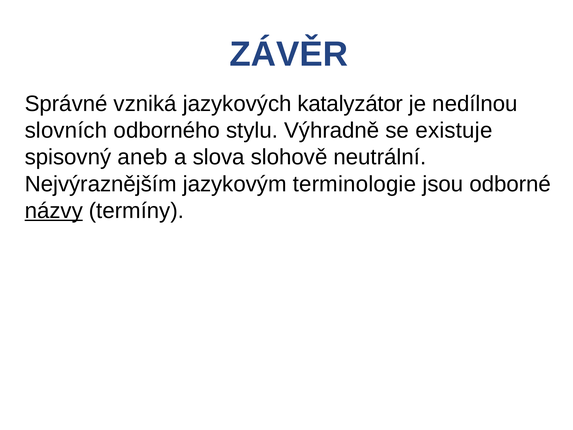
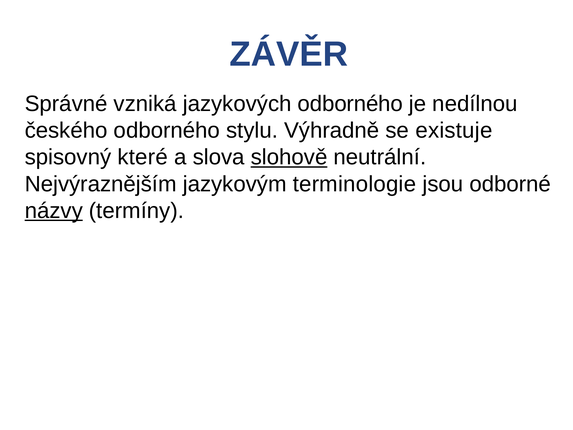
jazykových katalyzátor: katalyzátor -> odborného (350, 104)
slovních: slovních -> českého (66, 130)
aneb: aneb -> které (143, 157)
slohově underline: none -> present (289, 157)
